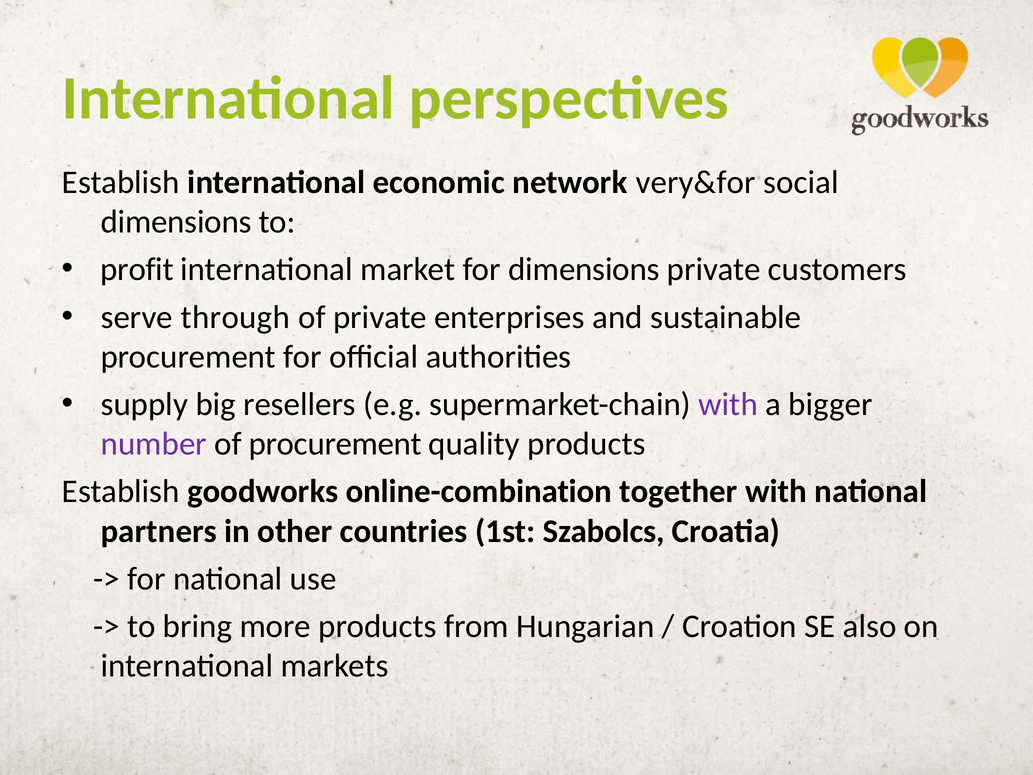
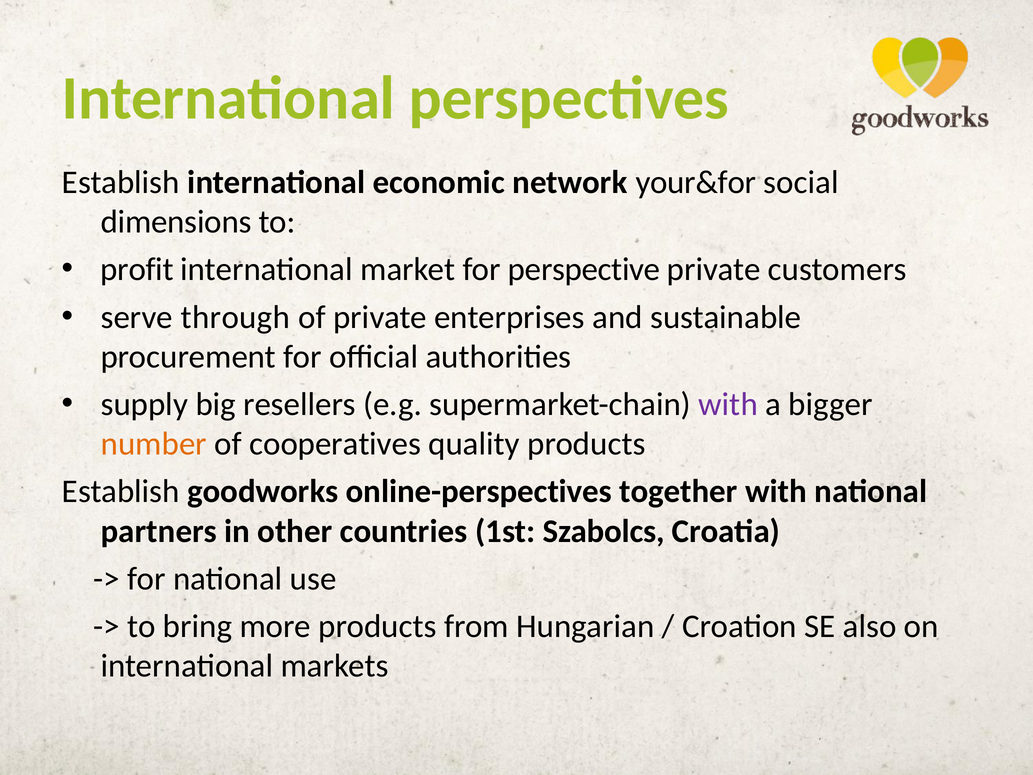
very&for: very&for -> your&for (696, 182)
for dimensions: dimensions -> perspective (584, 269)
number colour: purple -> orange (154, 444)
of procurement: procurement -> cooperatives (335, 444)
online-combination: online-combination -> online-perspectives (479, 491)
